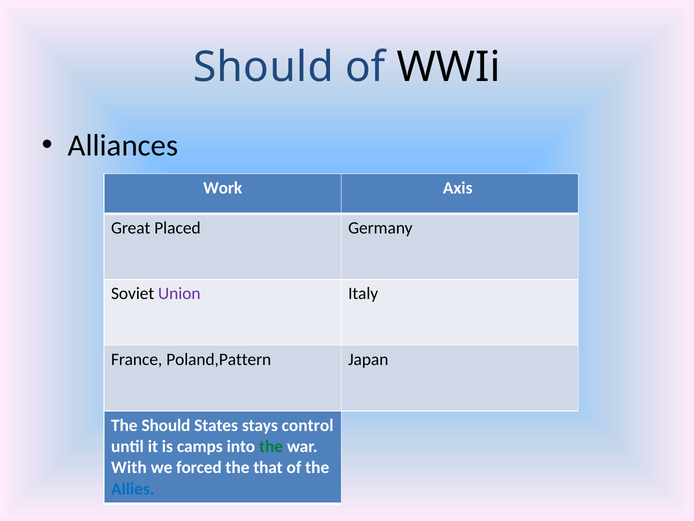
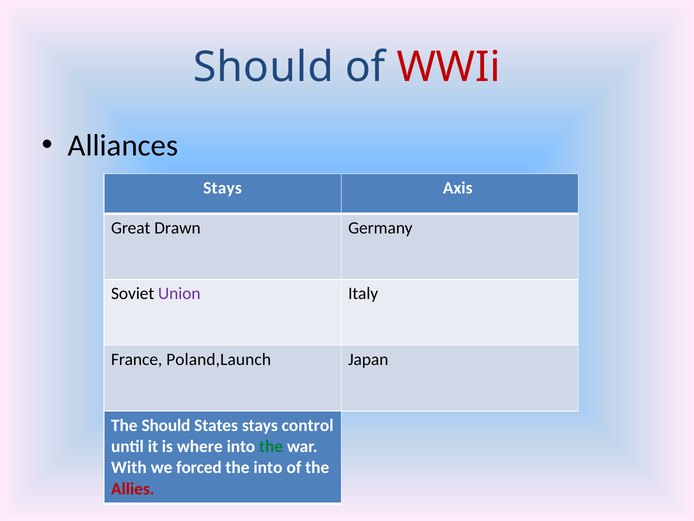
WWIi colour: black -> red (449, 67)
Work: Work -> Stays (223, 188)
Placed: Placed -> Drawn (177, 228)
Poland,Pattern: Poland,Pattern -> Poland,Launch (219, 359)
camps: camps -> where (200, 446)
the that: that -> into (268, 467)
Allies colour: blue -> red (133, 488)
